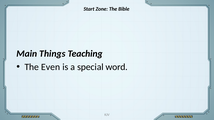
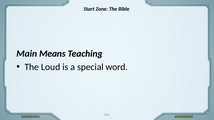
Things: Things -> Means (52, 54)
Even: Even -> Loud (51, 67)
